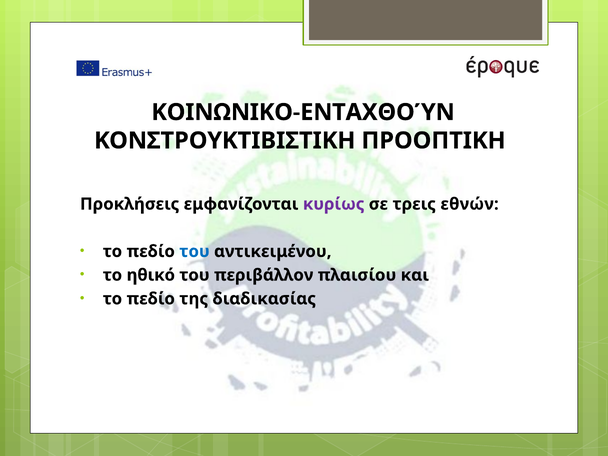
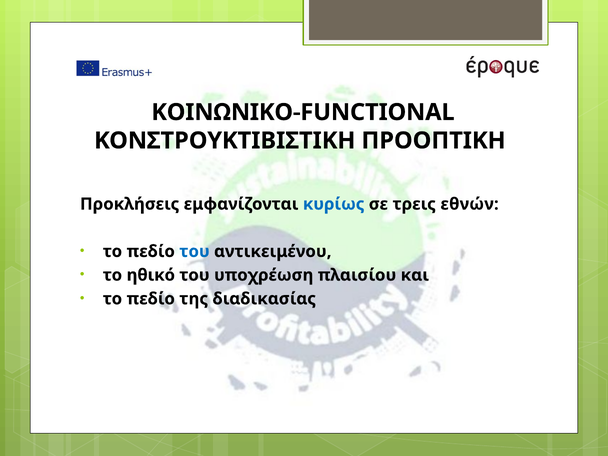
ΚΟΙΝΩΝΙΚΟ-ΕΝΤΑΧΘΟΎΝ: ΚΟΙΝΩΝΙΚΟ-ΕΝΤΑΧΘΟΎΝ -> ΚΟΙΝΩΝΙΚΟ-FUNCTIONAL (303, 112)
κυρίως colour: purple -> blue (334, 204)
περιβάλλον: περιβάλλον -> υποχρέωση (264, 275)
